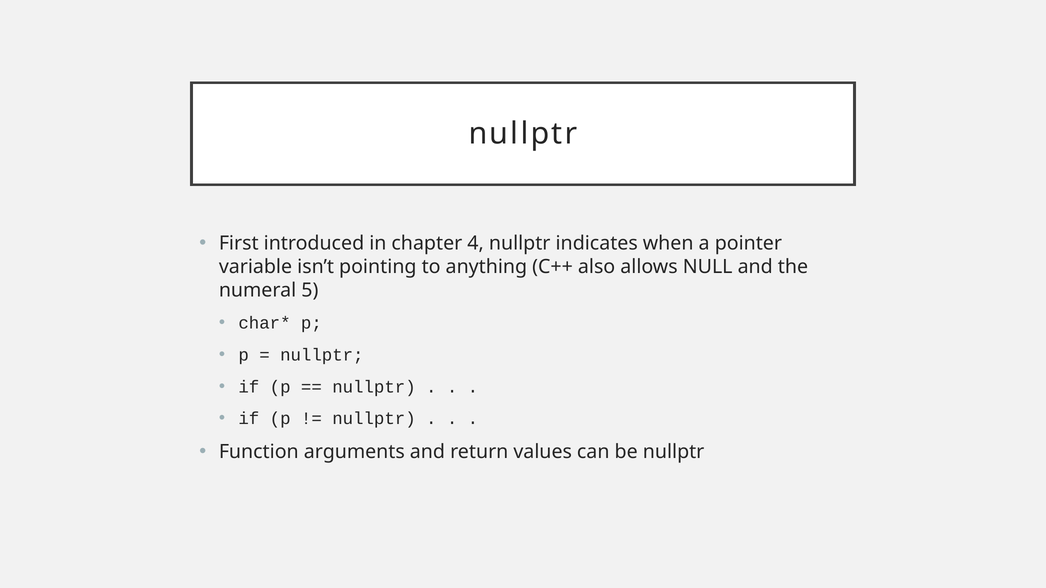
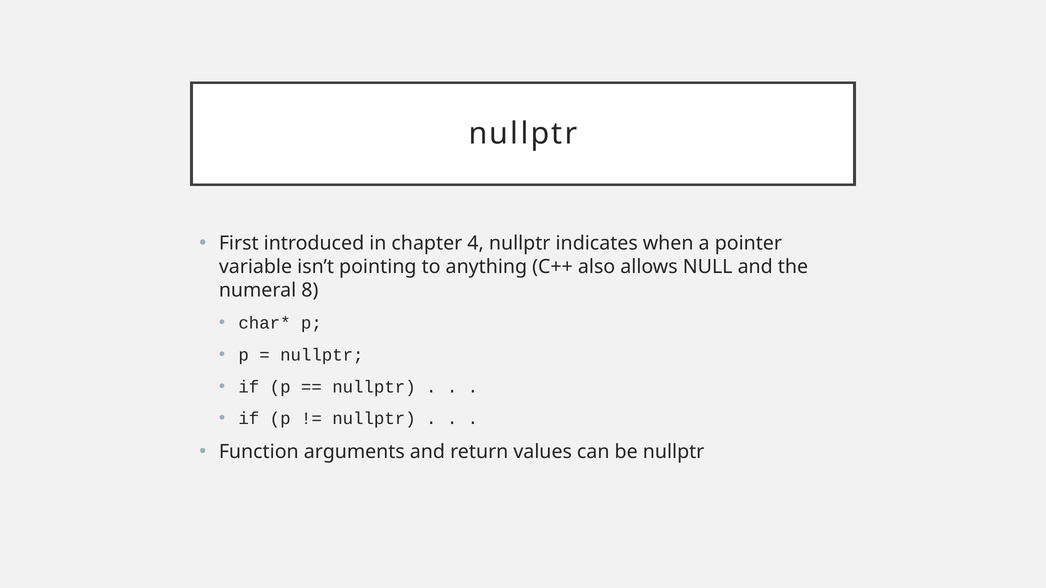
5: 5 -> 8 (310, 290)
